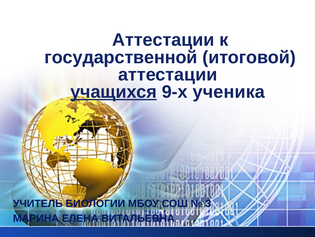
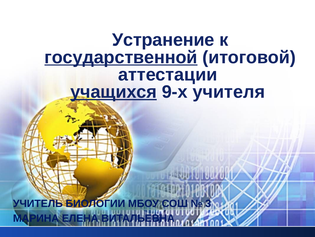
Аттестации: Аттестации -> Устранение (163, 40)
государственной underline: none -> present (121, 57)
ученика: ученика -> учителя (229, 92)
